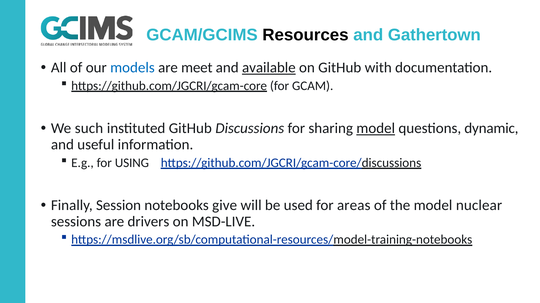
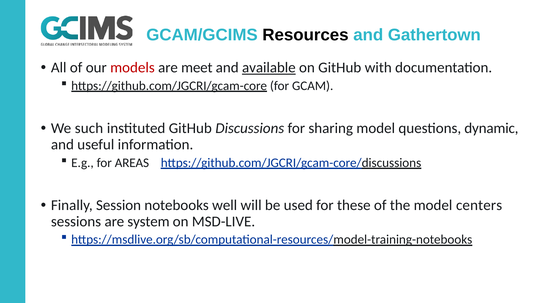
models colour: blue -> red (132, 68)
model underline: present -> none (376, 129)
USING: USING -> AREAS (132, 163)
give: give -> well (225, 206)
areas: areas -> these (354, 206)
nuclear: nuclear -> centers (479, 206)
drivers: drivers -> system (148, 222)
